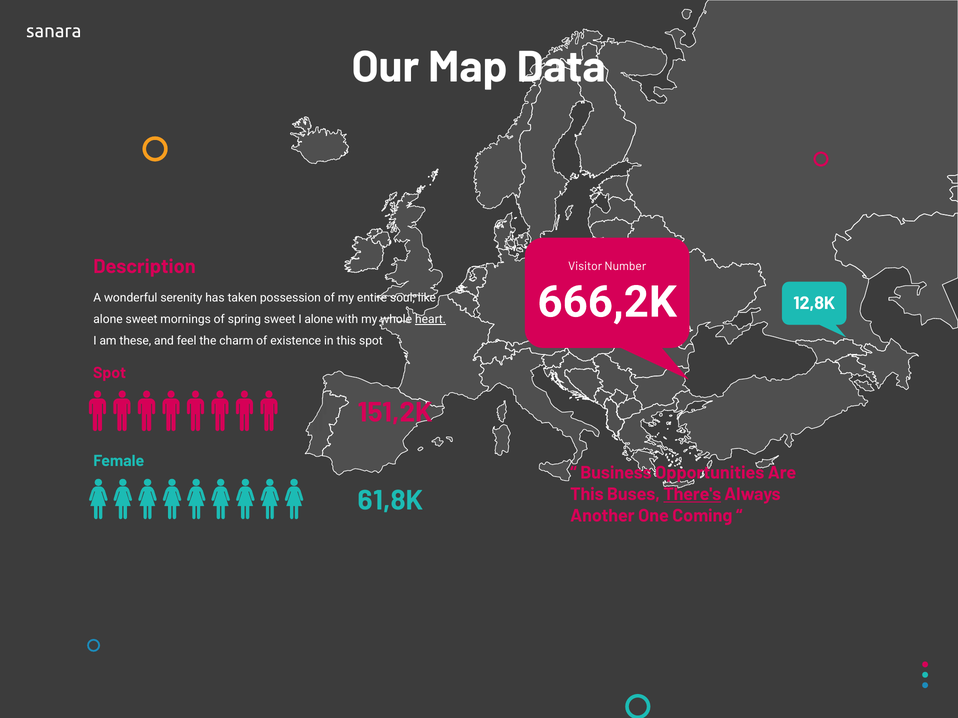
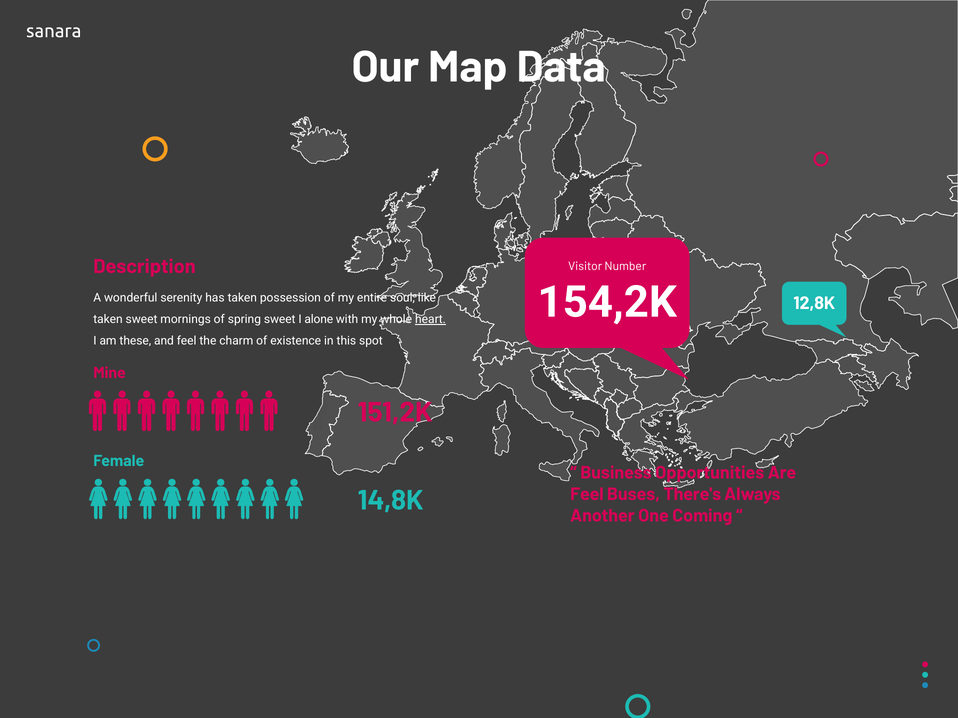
666,2K: 666,2K -> 154,2K (607, 302)
alone: alone -> taken (108, 319)
Spot: Spot -> Mine (110, 373)
This: This -> Feel (587, 495)
There's underline: present -> none (692, 495)
61,8K: 61,8K -> 14,8K (391, 501)
